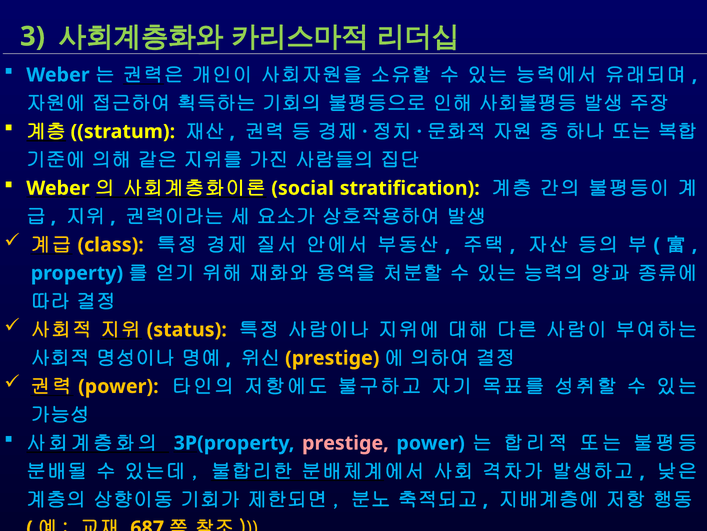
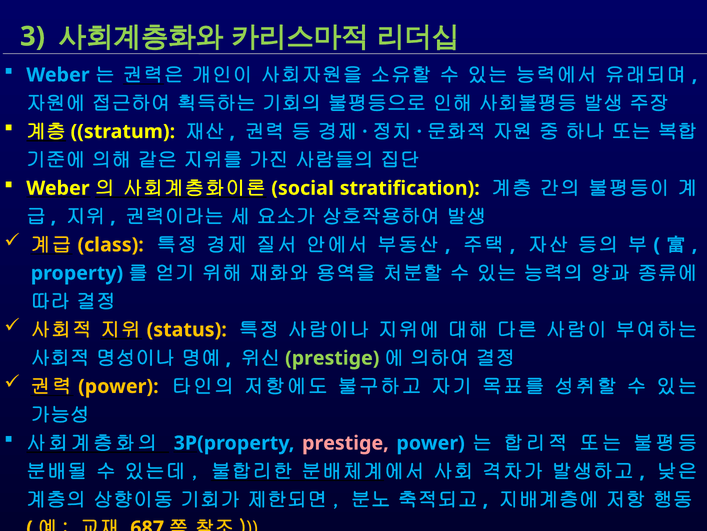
prestige colour: yellow -> light green (332, 358)
